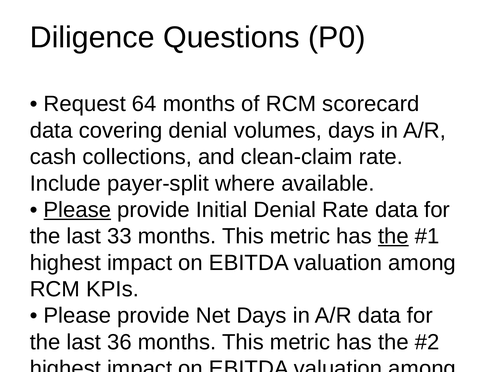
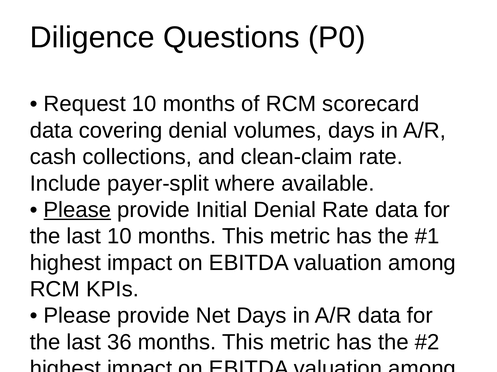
Request 64: 64 -> 10 (144, 104)
last 33: 33 -> 10 (119, 237)
the underline: present -> none (393, 237)
